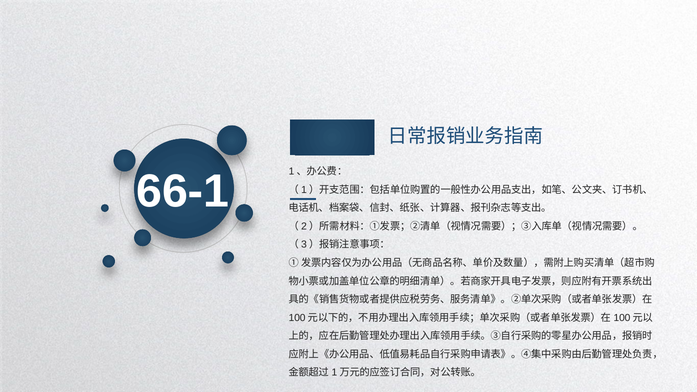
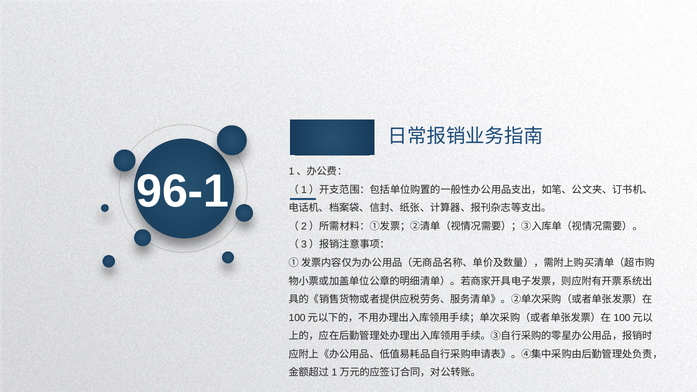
66-1: 66-1 -> 96-1 (183, 191)
